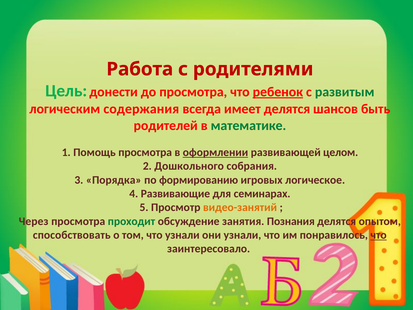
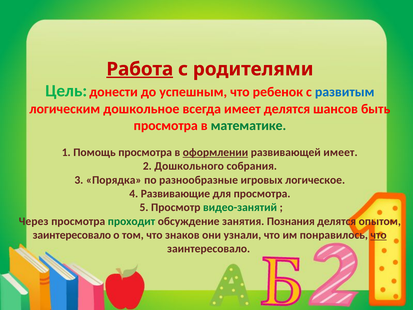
Работа underline: none -> present (140, 69)
до просмотра: просмотра -> успешным (193, 92)
ребенок underline: present -> none (278, 92)
развитым colour: green -> blue (345, 92)
содержания: содержания -> дошкольное (141, 109)
родителей: родителей -> просмотра (166, 126)
развивающей целом: целом -> имеет (341, 152)
формированию: формированию -> разнообразные (199, 180)
для семинарах: семинарах -> просмотра (262, 194)
видео-занятий colour: orange -> green (240, 207)
способствовать: способствовать -> заинтересовало (72, 235)
что узнали: узнали -> знаков (182, 235)
